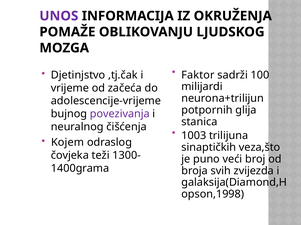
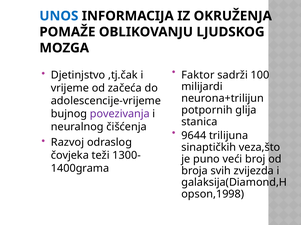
UNOS colour: purple -> blue (59, 16)
1003: 1003 -> 9644 (194, 136)
Kojem: Kojem -> Razvoj (68, 143)
